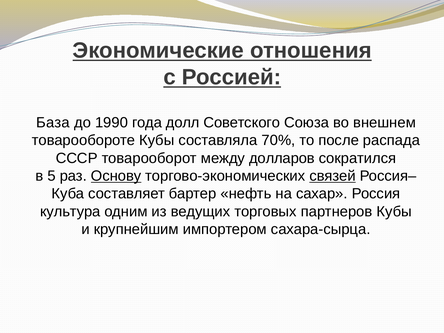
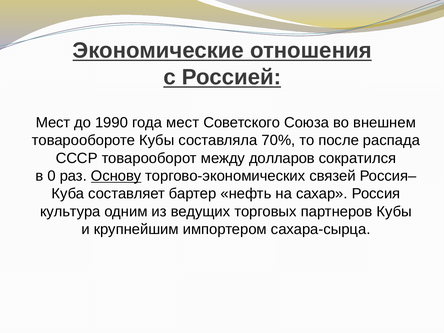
База: База -> Мест (53, 123)
года долл: долл -> мест (183, 123)
5: 5 -> 0 (51, 176)
связей underline: present -> none (333, 176)
